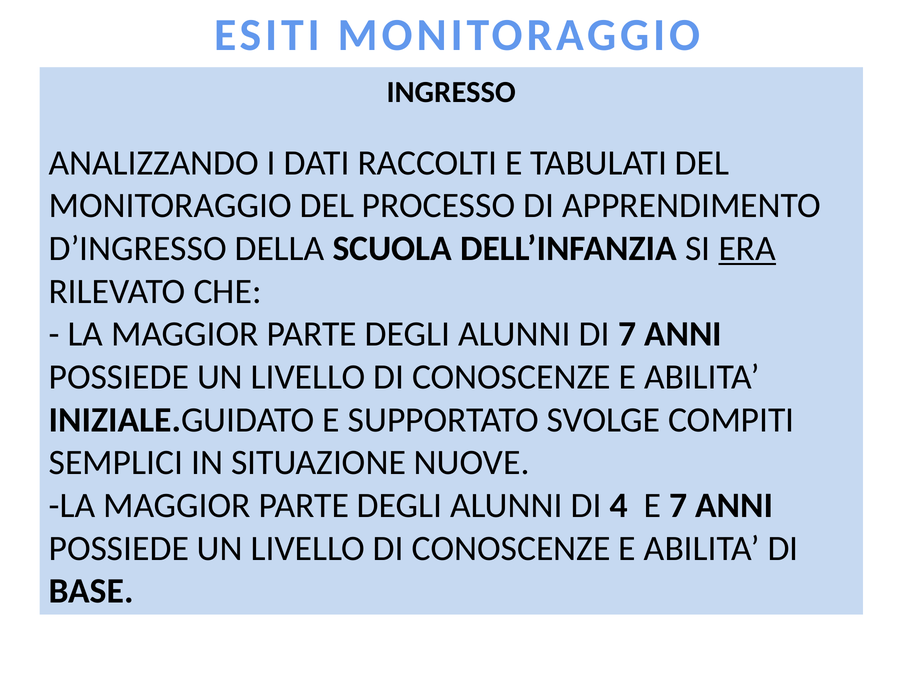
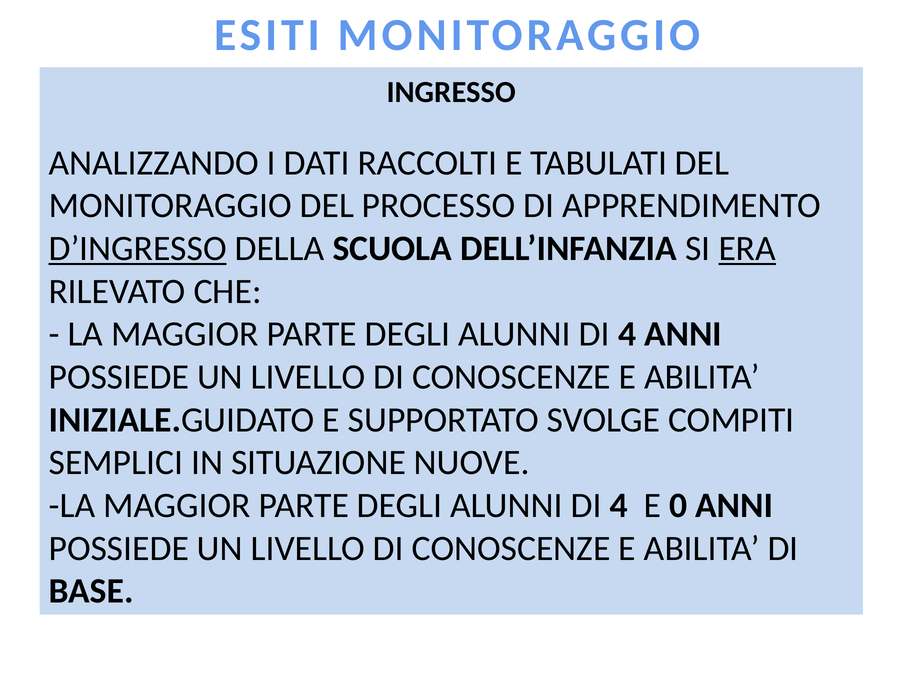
D’INGRESSO underline: none -> present (138, 248)
7: 7 -> 4 (627, 334)
E 7: 7 -> 0 (678, 505)
